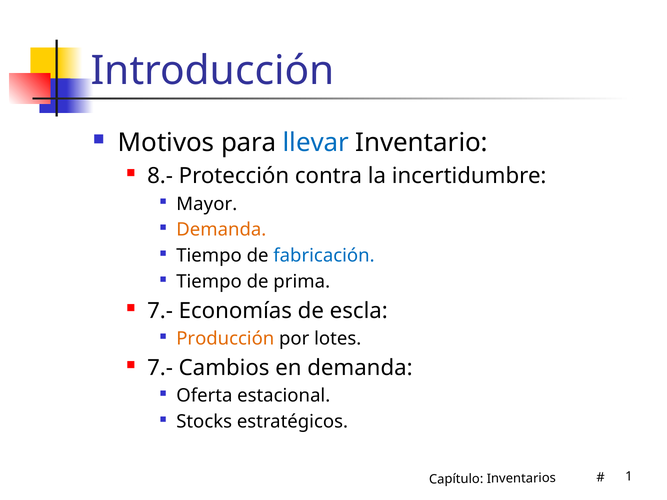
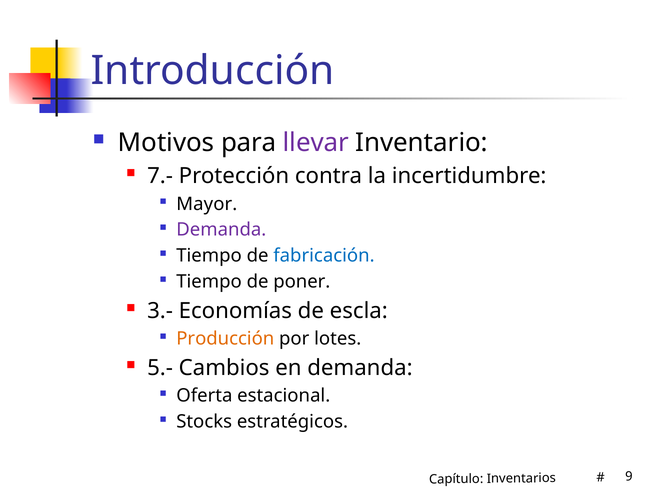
llevar colour: blue -> purple (316, 143)
8.-: 8.- -> 7.- (160, 176)
Demanda colour: orange -> purple (221, 230)
prima: prima -> poner (302, 282)
7.-: 7.- -> 3.- (160, 311)
7.-: 7.- -> 5.- (160, 368)
1: 1 -> 9 (629, 477)
